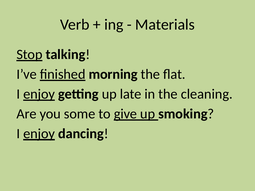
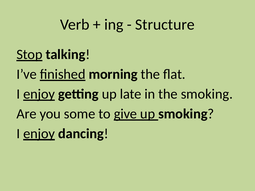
Materials: Materials -> Structure (165, 25)
the cleaning: cleaning -> smoking (207, 94)
